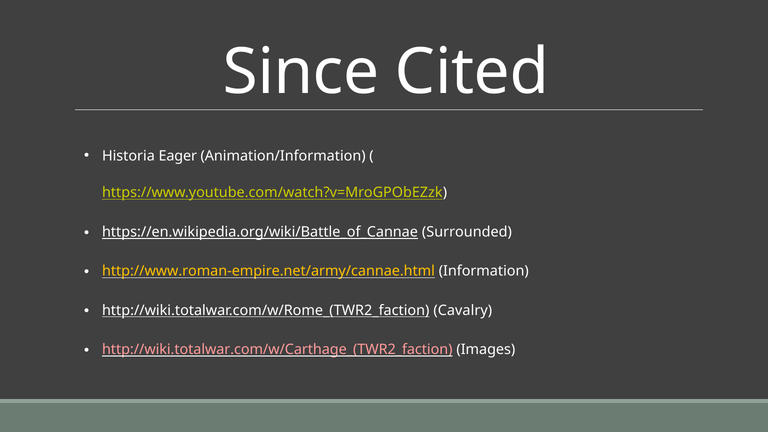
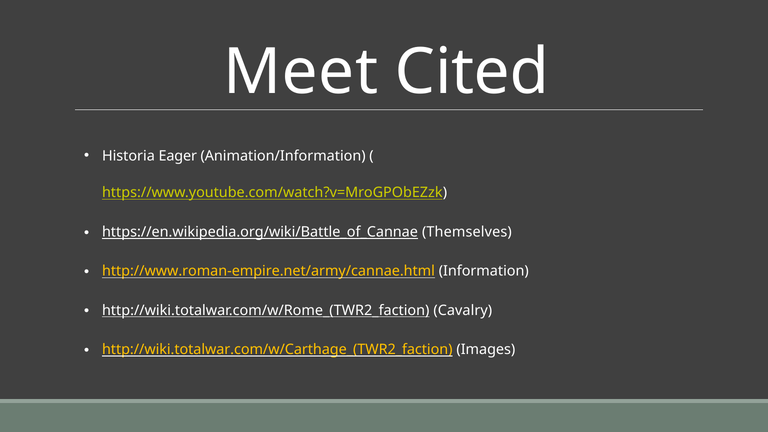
Since: Since -> Meet (301, 72)
Surrounded: Surrounded -> Themselves (467, 232)
http://wiki.totalwar.com/w/Carthage_(TWR2_faction colour: pink -> yellow (277, 349)
